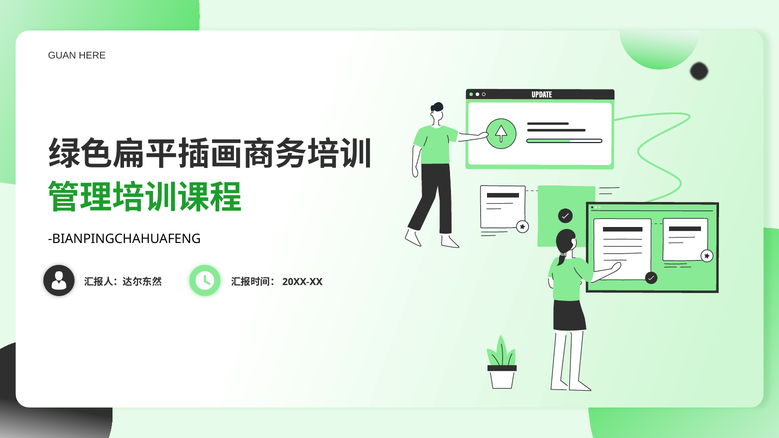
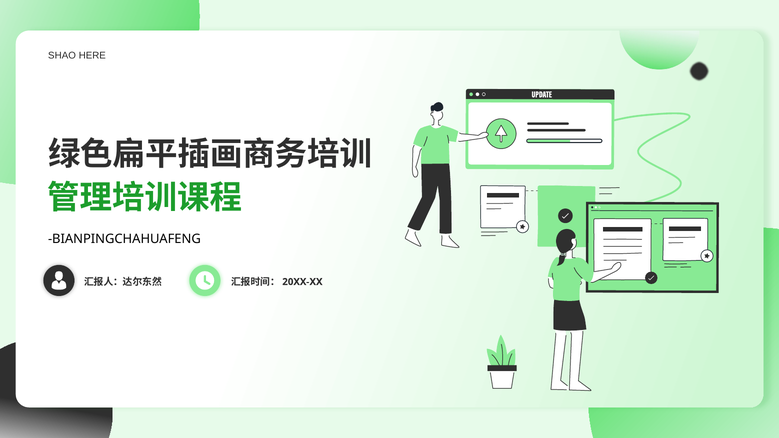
GUAN: GUAN -> SHAO (62, 56)
